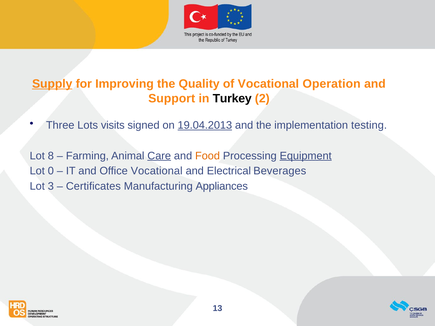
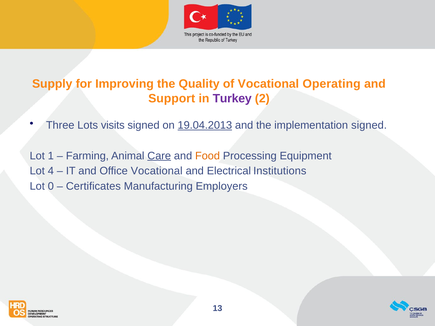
Supply underline: present -> none (52, 84)
Operation: Operation -> Operating (332, 84)
Turkey colour: black -> purple (232, 98)
implementation testing: testing -> signed (369, 125)
8: 8 -> 1 (51, 156)
Equipment underline: present -> none (306, 156)
0: 0 -> 4 (51, 171)
Beverages: Beverages -> Institutions (280, 171)
3: 3 -> 0 (51, 186)
Appliances: Appliances -> Employers (222, 186)
